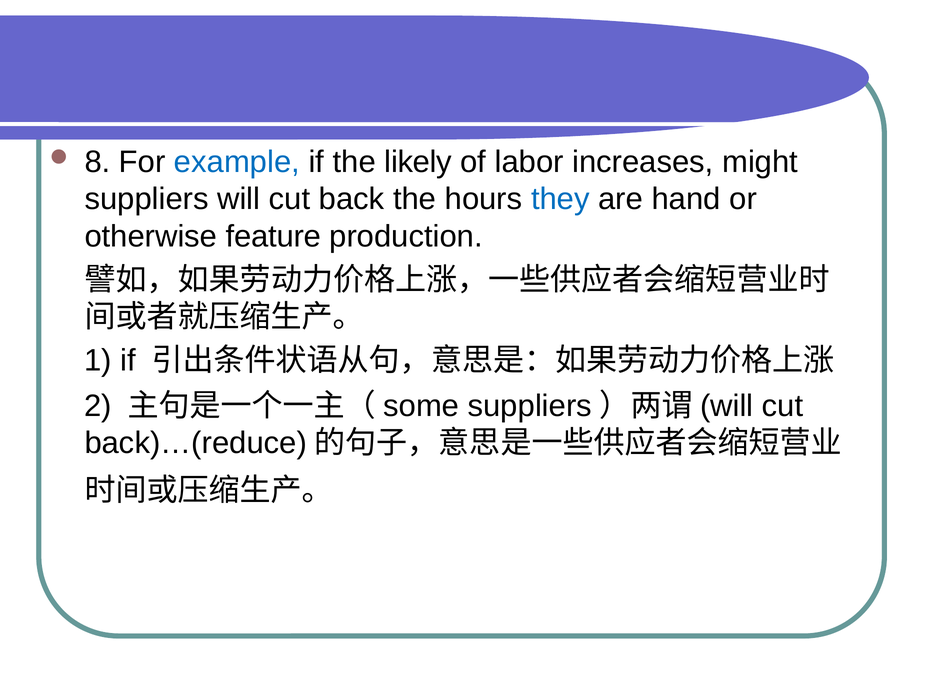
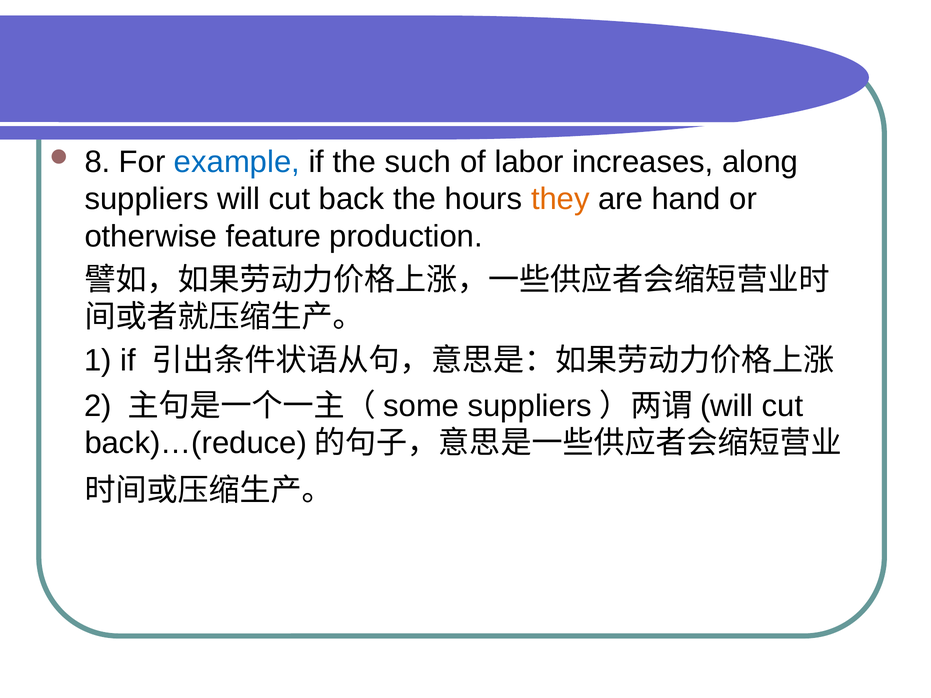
likely: likely -> such (418, 162)
might: might -> along (760, 162)
they colour: blue -> orange (560, 199)
